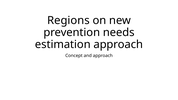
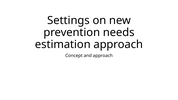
Regions: Regions -> Settings (68, 20)
